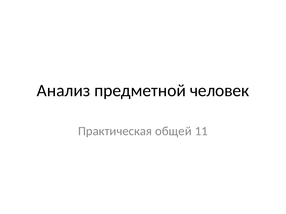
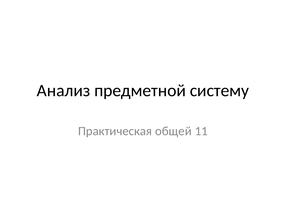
человек: человек -> систему (219, 91)
